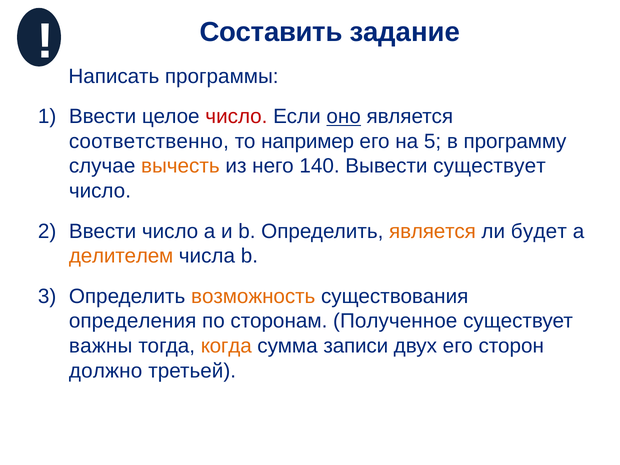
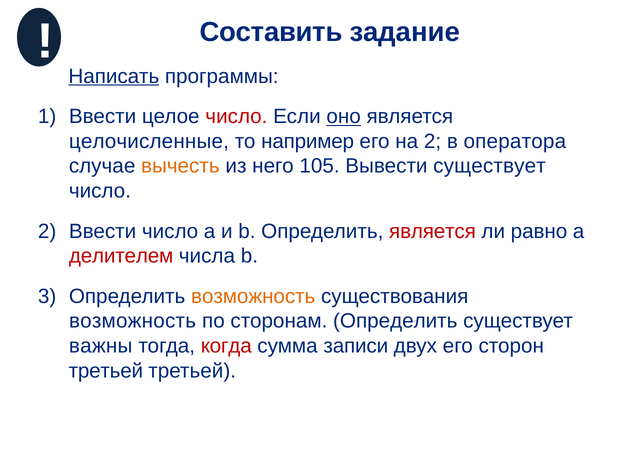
Написать underline: none -> present (114, 76)
соответственно: соответственно -> целочисленные (149, 141)
на 5: 5 -> 2 (433, 141)
программу: программу -> оператора (515, 141)
140: 140 -> 105 (319, 166)
является colour: orange -> red (432, 231)
будет: будет -> равно (539, 231)
делителем colour: orange -> red (121, 256)
определения: определения -> возможность (133, 321)
сторонам Полученное: Полученное -> Определить (395, 321)
когда colour: orange -> red (226, 346)
должно: должно -> третьей (106, 371)
